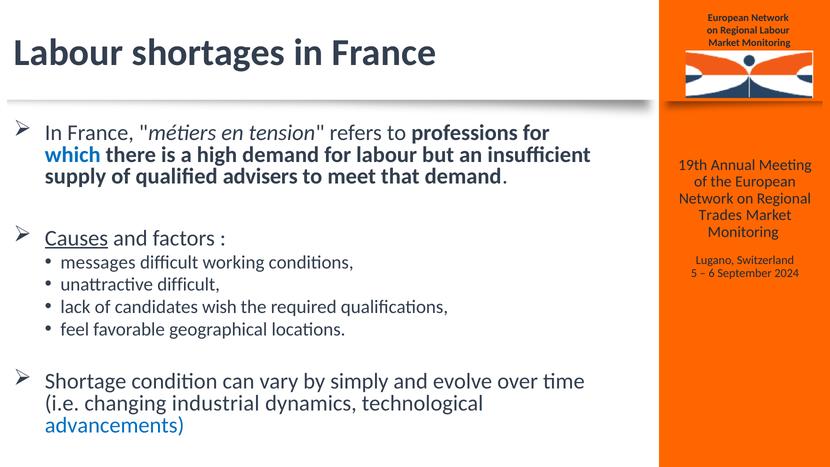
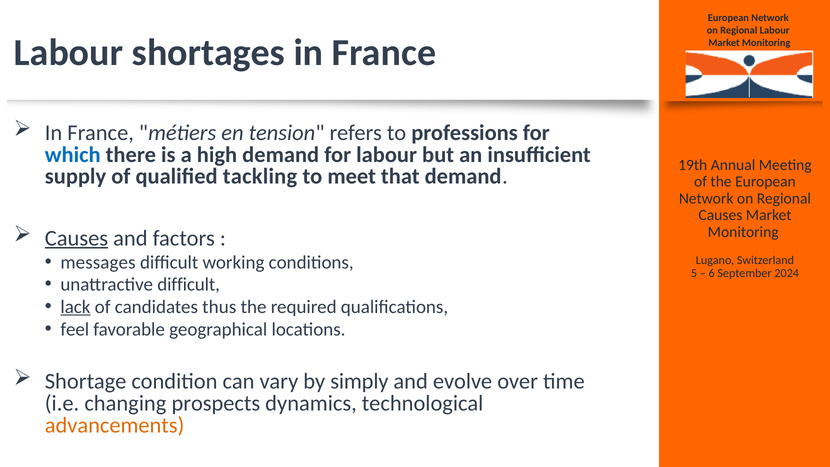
advisers: advisers -> tackling (260, 176)
Trades: Trades -> Causes (720, 215)
lack underline: none -> present (75, 307)
wish: wish -> thus (219, 307)
industrial: industrial -> prospects (216, 403)
advancements colour: blue -> orange (115, 425)
